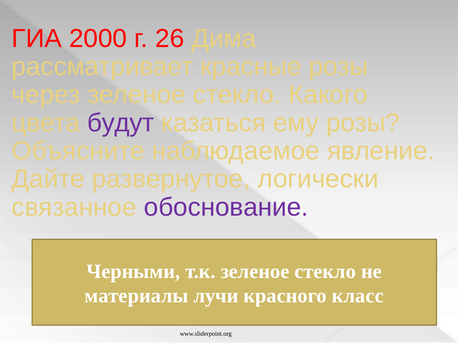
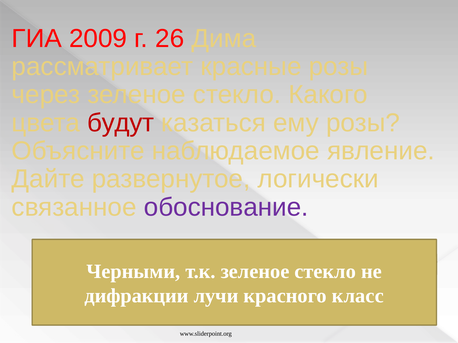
2000: 2000 -> 2009 (98, 38)
будут colour: purple -> red (121, 123)
материалы: материалы -> дифракции (137, 296)
